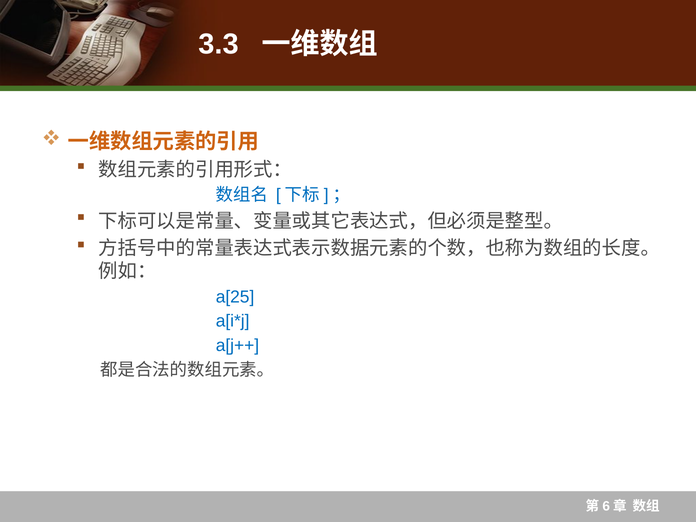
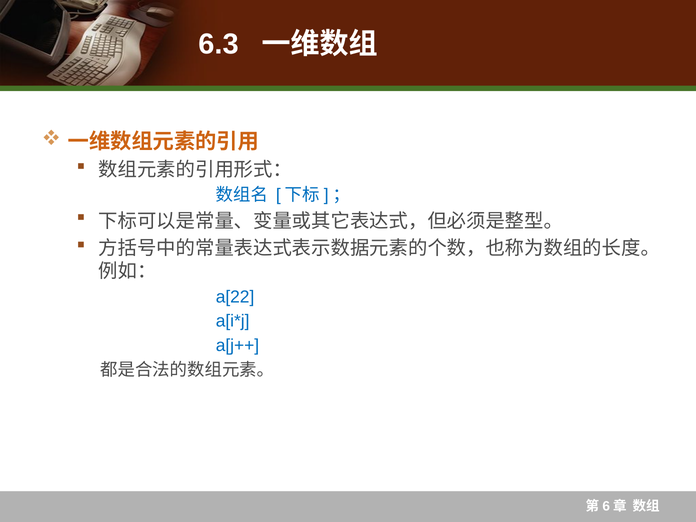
3.3: 3.3 -> 6.3 (218, 44)
a[25: a[25 -> a[22 (235, 297)
